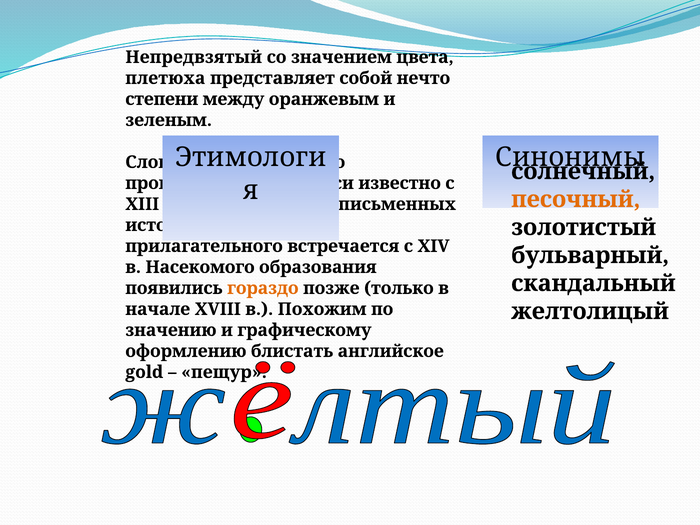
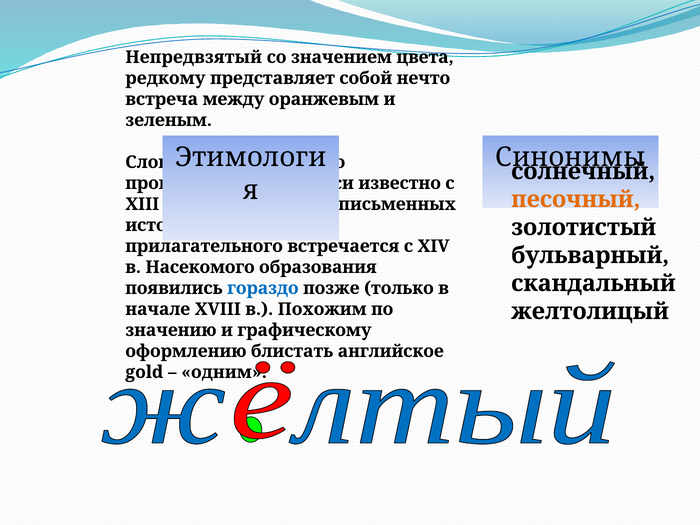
плетюха: плетюха -> редкому (165, 78)
степени: степени -> встреча (162, 99)
гораздо colour: orange -> blue (263, 288)
пещур: пещур -> одним (224, 372)
